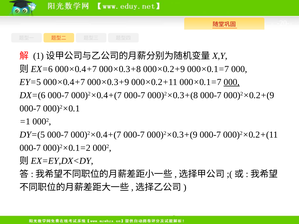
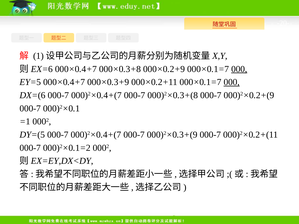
000 underline: none -> present (239, 69)
